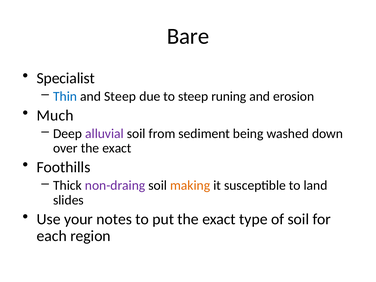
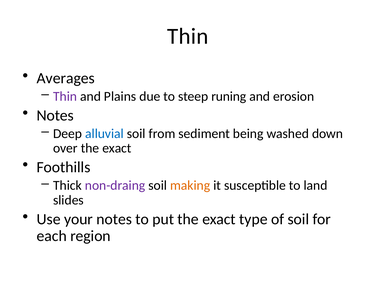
Bare: Bare -> Thin (188, 36)
Specialist: Specialist -> Averages (66, 78)
Thin colour: blue -> purple (65, 96)
and Steep: Steep -> Plains (120, 96)
Much: Much -> Notes (55, 115)
alluvial colour: purple -> blue (104, 134)
